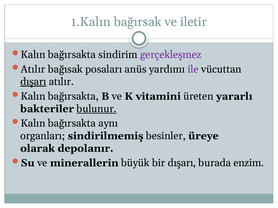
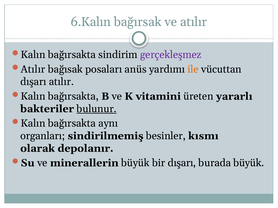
1.Kalın: 1.Kalın -> 6.Kalın (91, 22)
ve iletir: iletir -> atılır (194, 22)
ile colour: purple -> orange (193, 69)
dışarı underline: present -> none (33, 82)
üreye: üreye -> kısmı (203, 136)
burada enzim: enzim -> büyük (249, 163)
